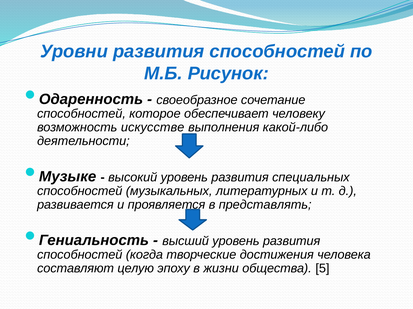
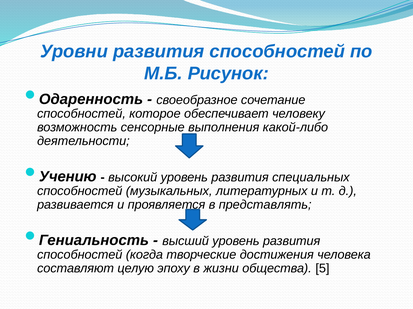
искусстве: искусстве -> сенсорные (153, 128)
Музыке: Музыке -> Учению (68, 177)
